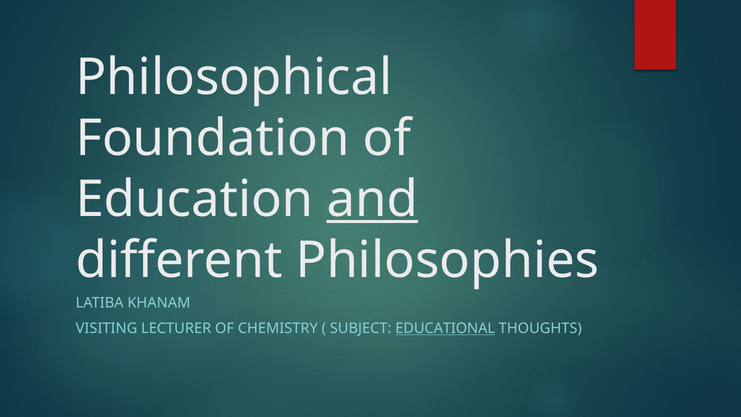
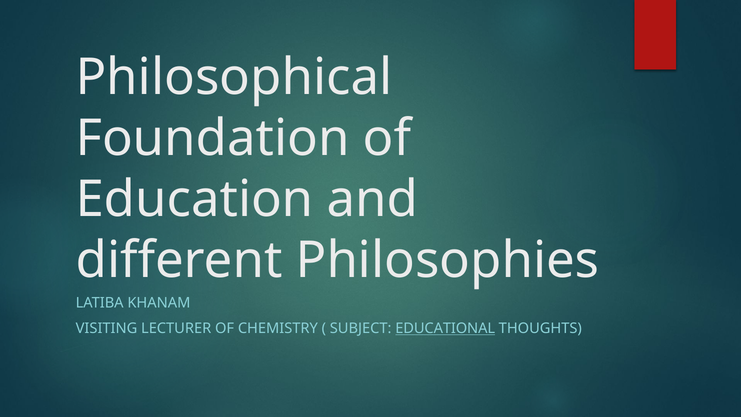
and underline: present -> none (372, 199)
